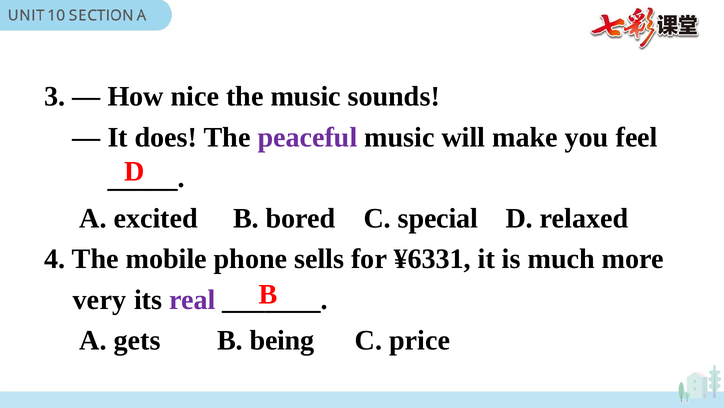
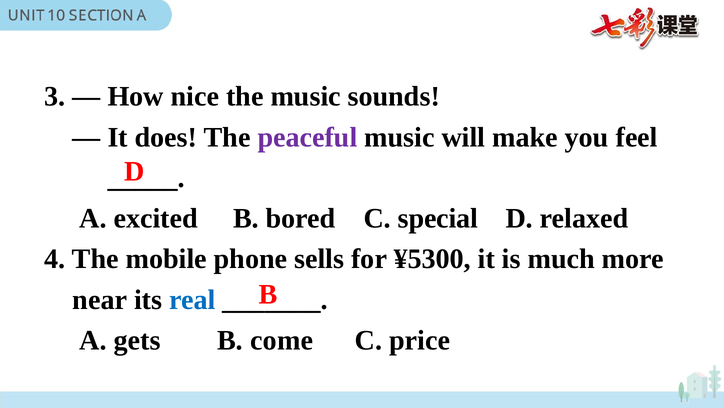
¥6331: ¥6331 -> ¥5300 (432, 259)
very: very -> near (100, 299)
real colour: purple -> blue (192, 299)
being: being -> come (282, 340)
